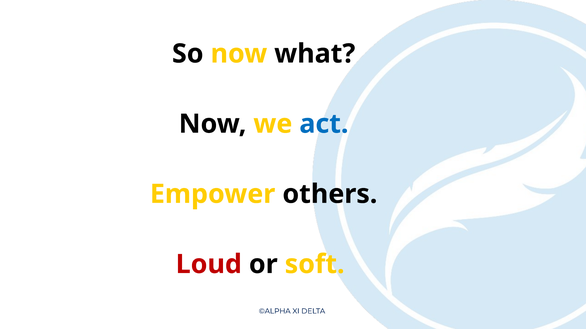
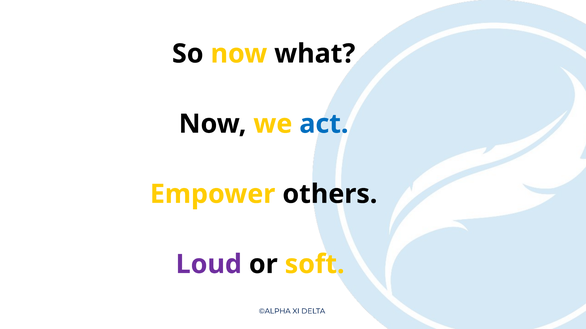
Loud colour: red -> purple (209, 265)
